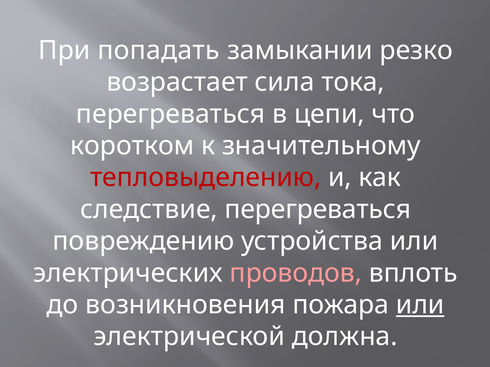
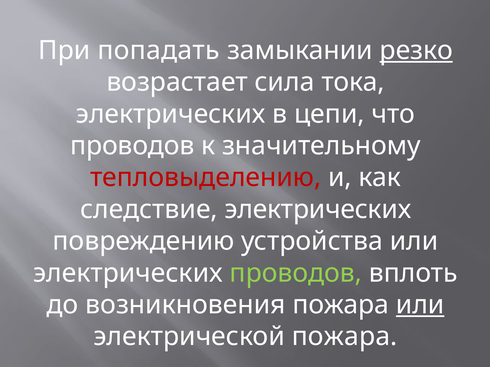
резко underline: none -> present (416, 50)
перегреваться: перегреваться -> электрических (171, 114)
коротком: коротком -> проводов (132, 146)
следствие перегреваться: перегреваться -> электрических (318, 210)
проводов colour: pink -> light green (296, 273)
электрической должна: должна -> пожара (345, 337)
